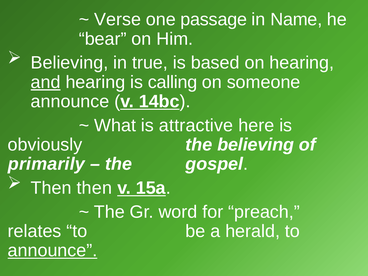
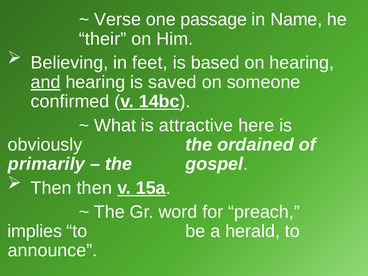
bear: bear -> their (103, 39)
true: true -> feet (150, 63)
calling: calling -> saved (172, 82)
announce: announce -> confirmed (70, 101)
the believing: believing -> ordained (256, 145)
relates: relates -> implies (35, 231)
announce underline: present -> none (52, 251)
